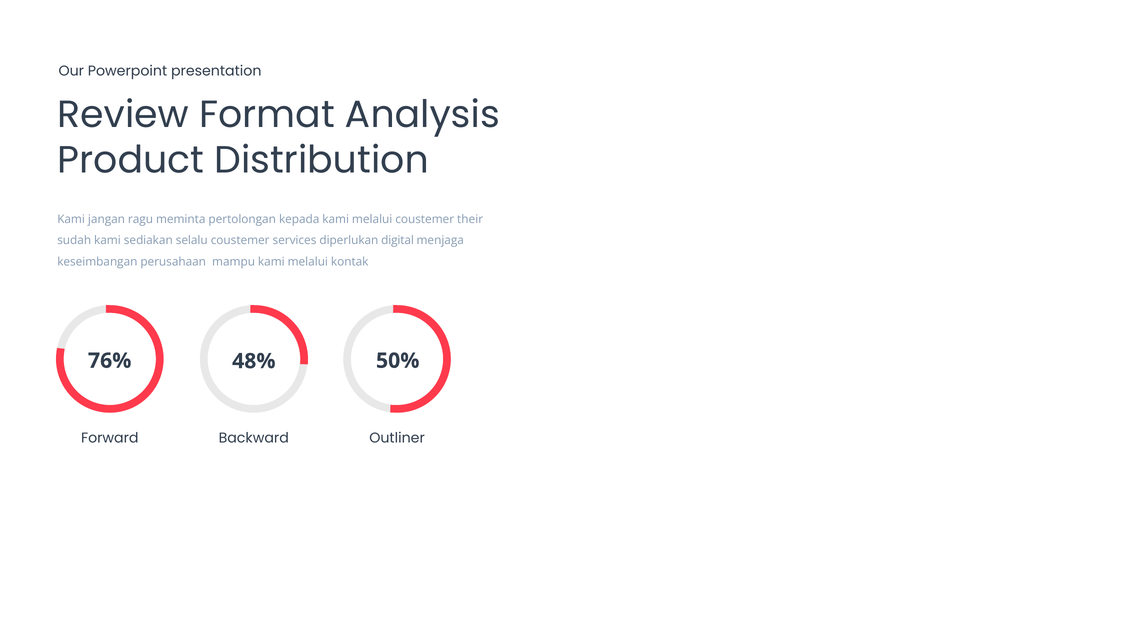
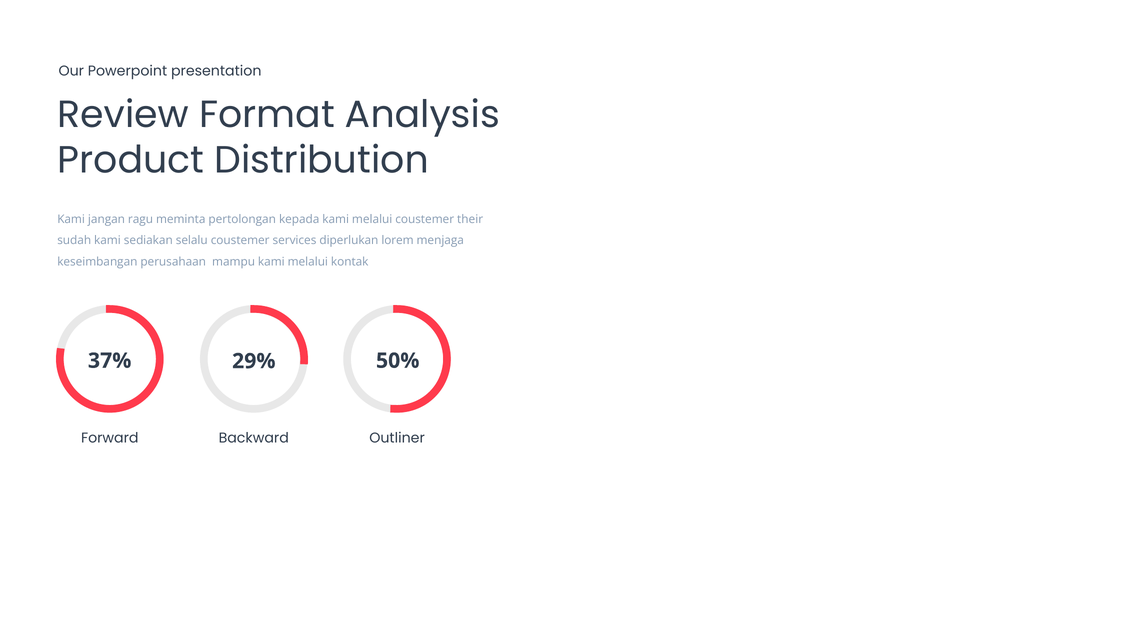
digital: digital -> lorem (398, 241)
76%: 76% -> 37% (110, 361)
48%: 48% -> 29% (254, 361)
